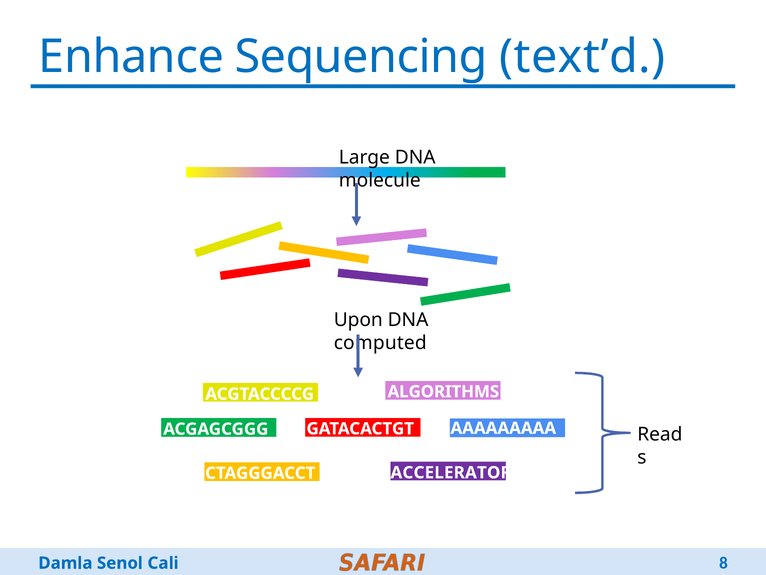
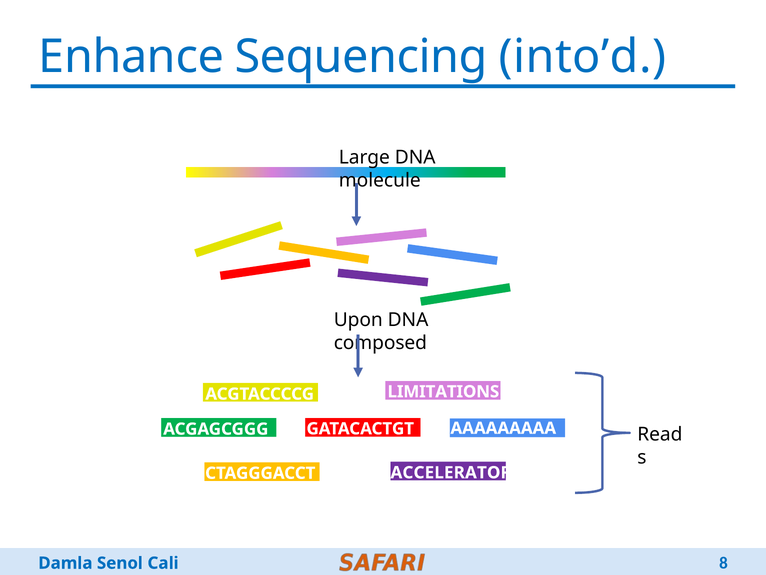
text’d: text’d -> into’d (582, 57)
computed: computed -> composed (380, 343)
ALGORITHMS: ALGORITHMS -> LIMITATIONS (443, 391)
